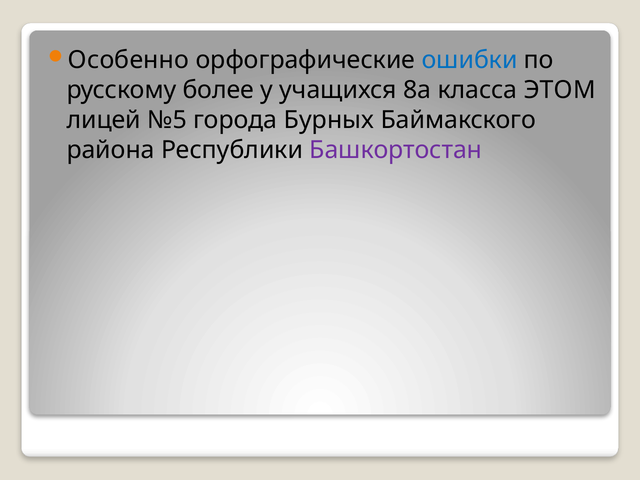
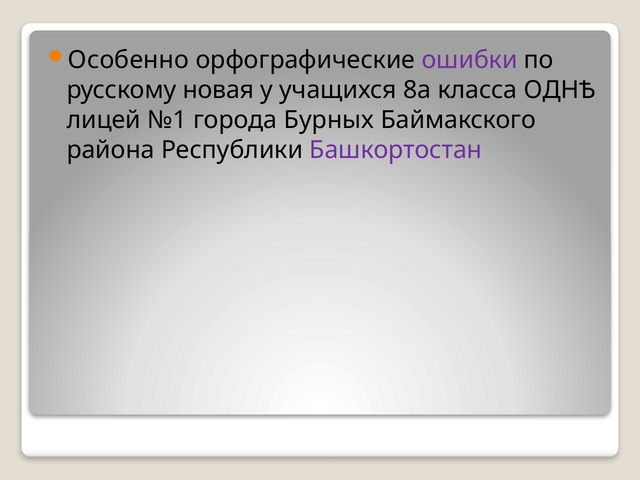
ошибки colour: blue -> purple (470, 60)
более: более -> новая (218, 90)
ЭТОМ: ЭТОМ -> ОДНѢ (560, 90)
№5: №5 -> №1 (167, 120)
